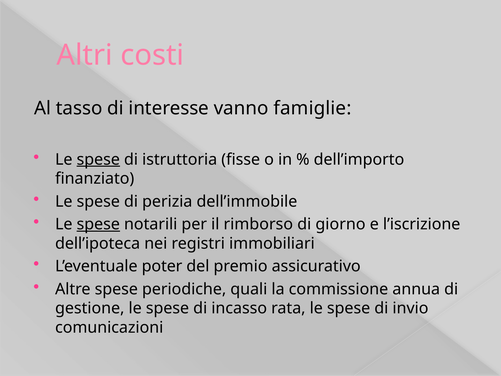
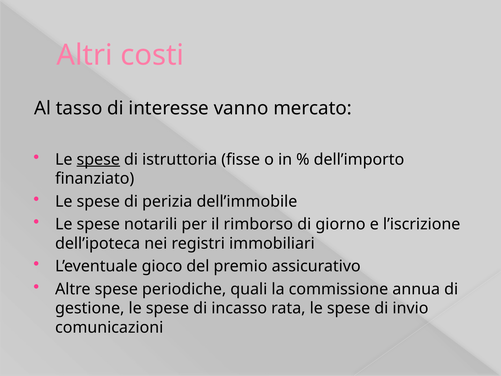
famiglie: famiglie -> mercato (313, 108)
spese underline: present -> none (98, 224)
poter: poter -> gioco (162, 266)
